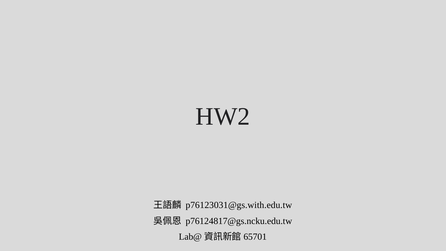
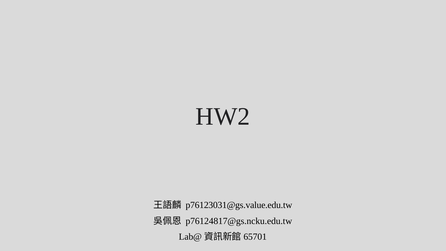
p76123031@gs.with.edu.tw: p76123031@gs.with.edu.tw -> p76123031@gs.value.edu.tw (239, 205)
